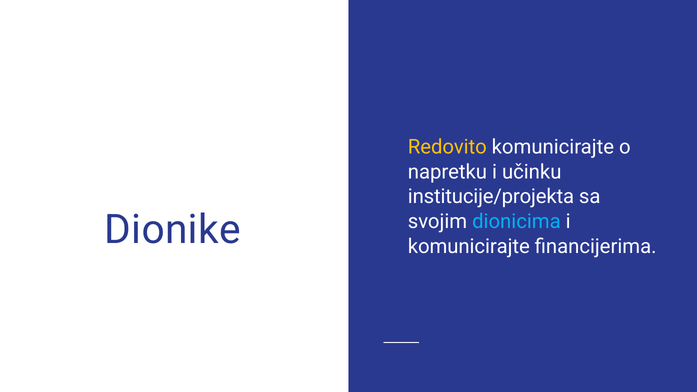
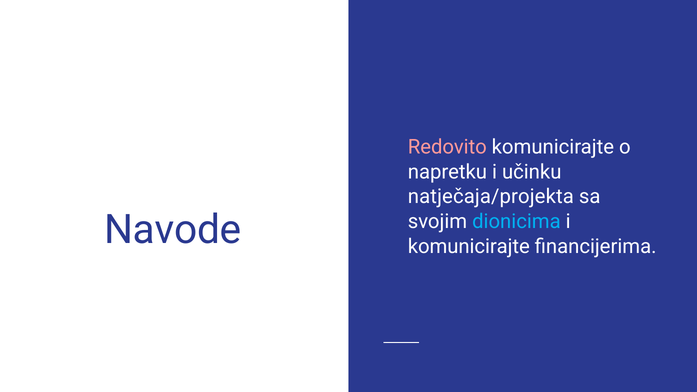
Redovito colour: yellow -> pink (447, 147)
institucije/projekta: institucije/projekta -> natječaja/projekta (491, 197)
Dionike: Dionike -> Navode (173, 230)
